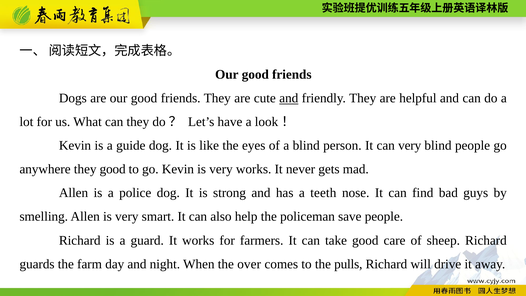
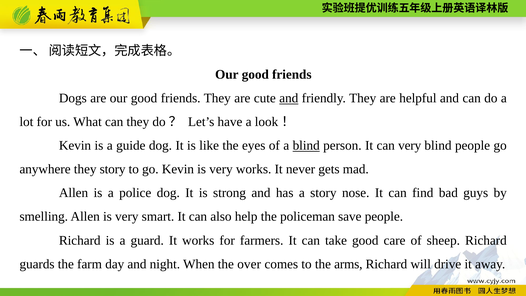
blind underline: none -> present (306, 146)
they good: good -> story (113, 169)
a teeth: teeth -> story (323, 193)
pulls: pulls -> arms (348, 264)
